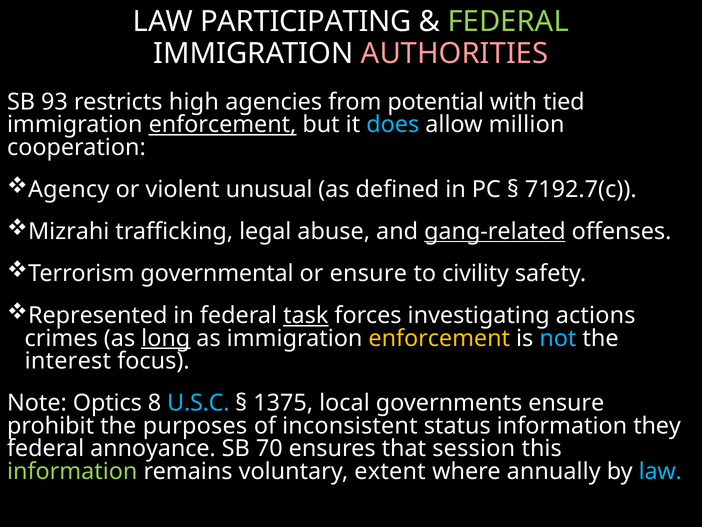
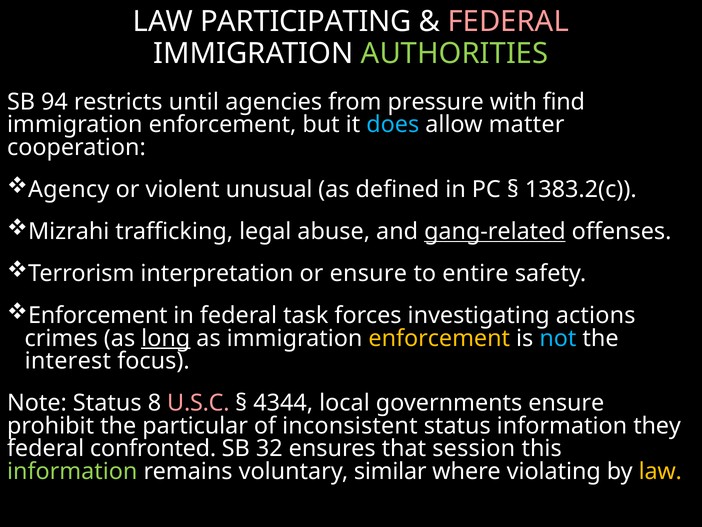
FEDERAL colour: light green -> pink (508, 22)
AUTHORITIES colour: pink -> light green (455, 53)
93: 93 -> 94 (54, 102)
high: high -> until (194, 102)
potential: potential -> pressure (436, 102)
tied: tied -> find (564, 102)
enforcement underline: present -> none (222, 124)
million: million -> matter (527, 124)
7192.7(c: 7192.7(c -> 1383.2(c (581, 189)
governmental: governmental -> interpretation (217, 273)
civility: civility -> entire (475, 273)
Represented: Represented -> Enforcement (98, 315)
task underline: present -> none (306, 315)
Note Optics: Optics -> Status (107, 403)
U.S.C colour: light blue -> pink (198, 403)
1375: 1375 -> 4344 (283, 403)
purposes: purposes -> particular (195, 425)
annoyance: annoyance -> confronted (153, 448)
70: 70 -> 32 (269, 448)
extent: extent -> similar (390, 471)
annually: annually -> violating (554, 471)
law colour: light blue -> yellow (660, 471)
